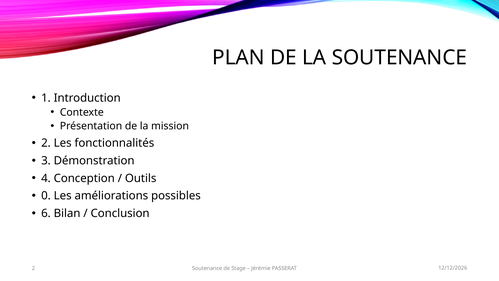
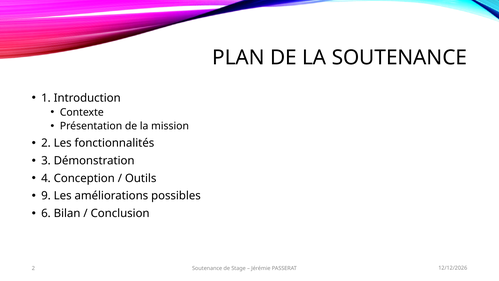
0: 0 -> 9 (46, 196)
